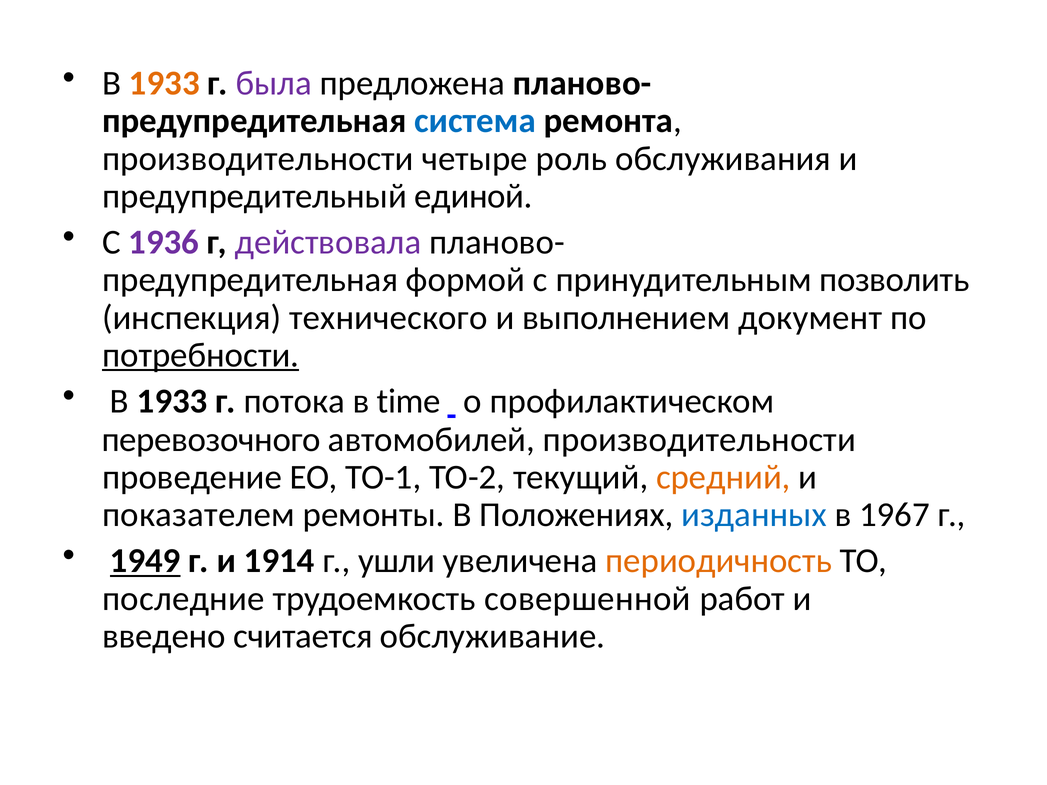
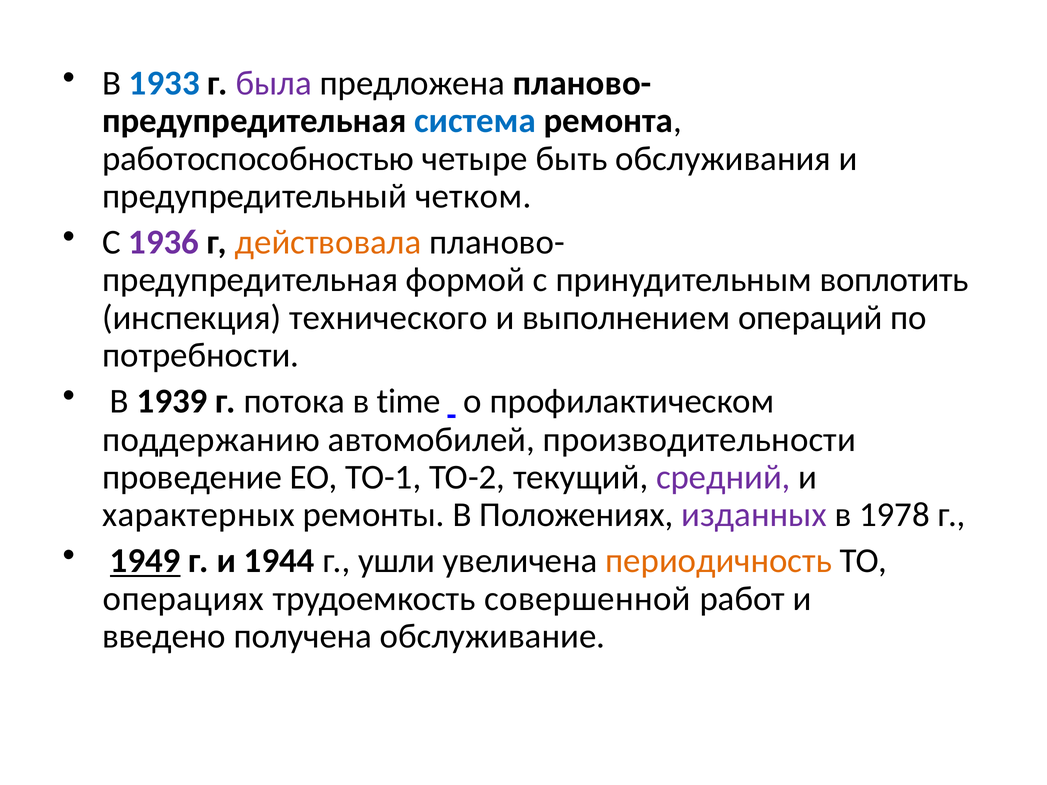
1933 colour: orange -> blue (164, 83)
производительности: производительности -> работоспособностью (258, 159)
роль: роль -> быть (572, 159)
единой: единой -> четком (473, 196)
действовала colour: purple -> orange (328, 242)
позволить: позволить -> воплотить (894, 280)
документ: документ -> операций (810, 318)
потребности underline: present -> none (201, 355)
1933: 1933 -> 1939 (172, 401)
перевозочного: перевозочного -> поддержанию (211, 440)
средний colour: orange -> purple (723, 477)
показателем: показателем -> характерных (198, 515)
изданных colour: blue -> purple (754, 515)
1967: 1967 -> 1978 (894, 515)
1914: 1914 -> 1944 (279, 561)
последние: последние -> операциях (183, 599)
считается: считается -> получена (303, 636)
